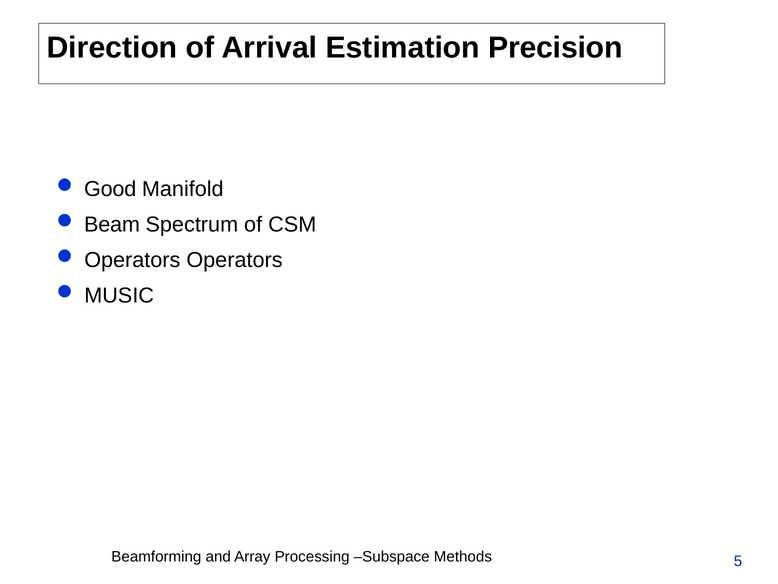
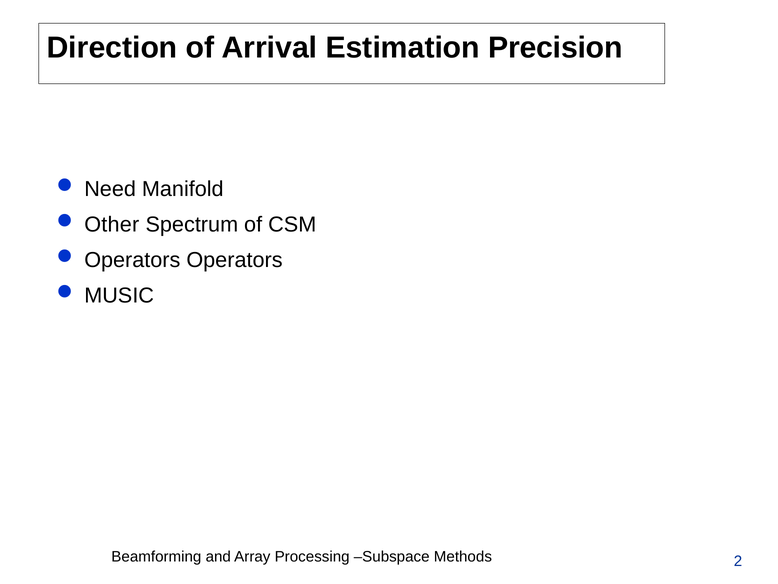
Good: Good -> Need (110, 189)
Beam: Beam -> Other (112, 224)
5: 5 -> 2 (738, 561)
